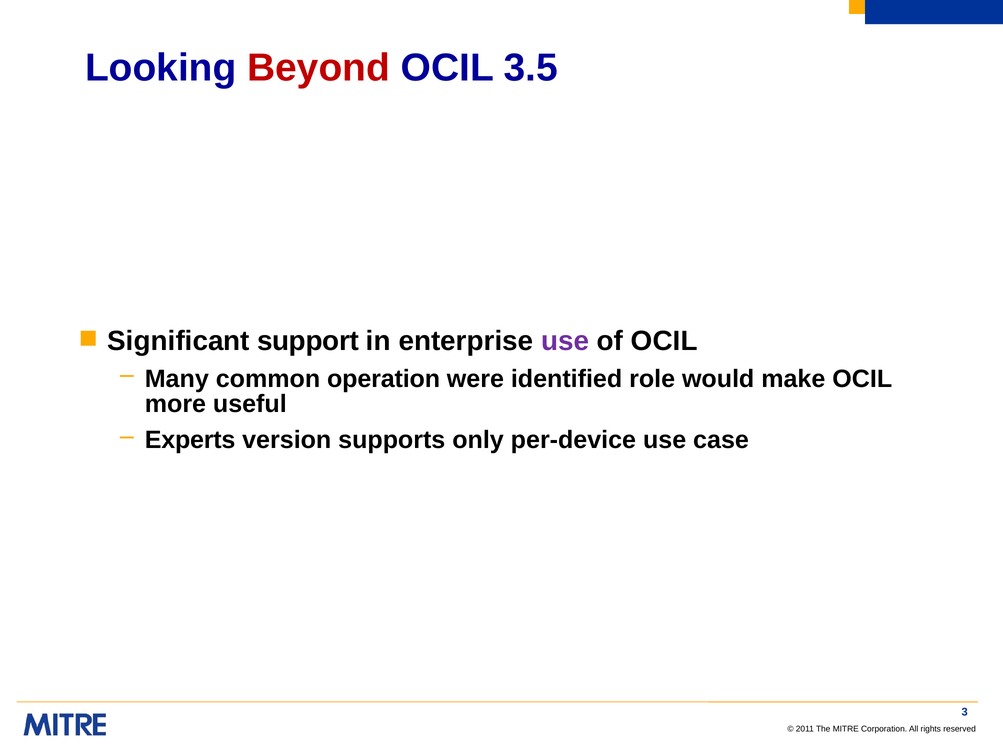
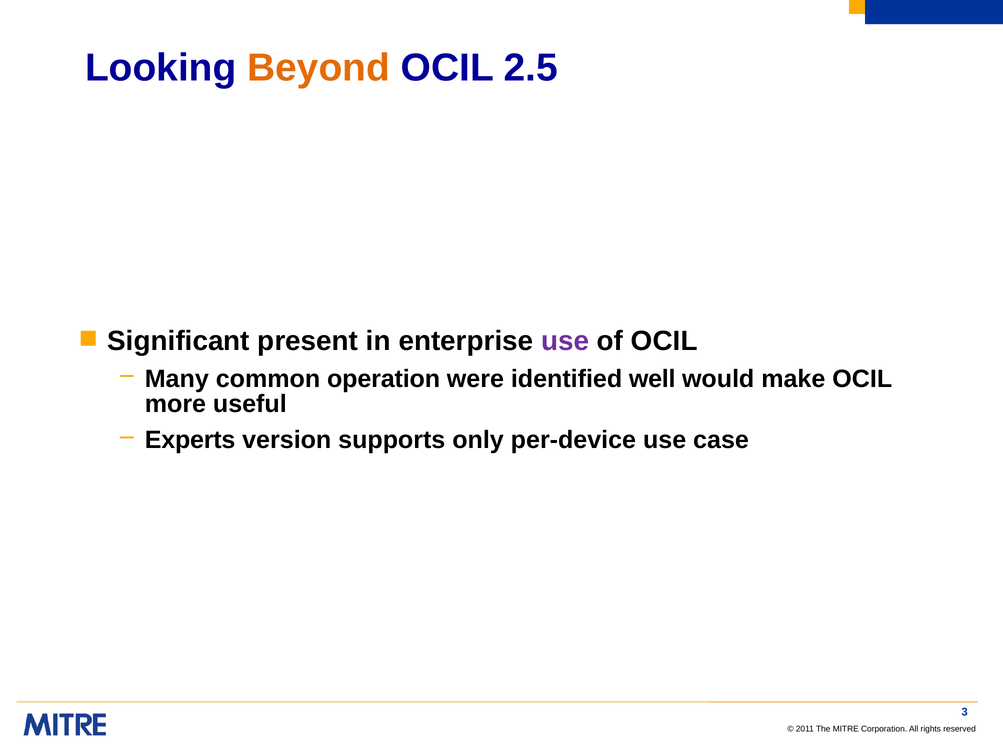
Beyond colour: red -> orange (319, 68)
3.5: 3.5 -> 2.5 (531, 68)
support: support -> present (308, 341)
role: role -> well (652, 379)
